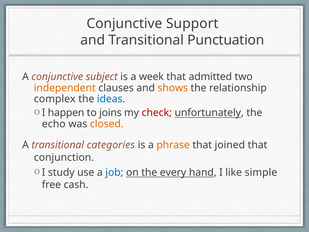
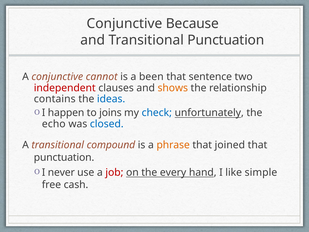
Support: Support -> Because (192, 24)
subject: subject -> cannot (102, 77)
week: week -> been (151, 77)
admitted: admitted -> sentence (210, 77)
independent colour: orange -> red (65, 88)
complex: complex -> contains (55, 99)
check colour: red -> blue (157, 113)
closed colour: orange -> blue (107, 124)
categories: categories -> compound (111, 145)
conjunction: conjunction -> punctuation (64, 157)
study: study -> never (61, 172)
job colour: blue -> red (114, 172)
